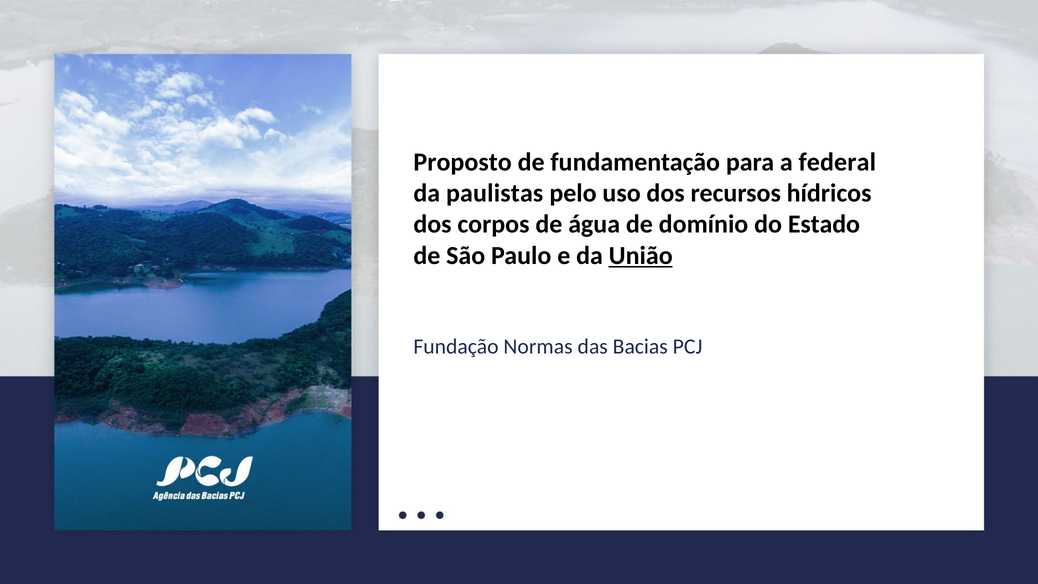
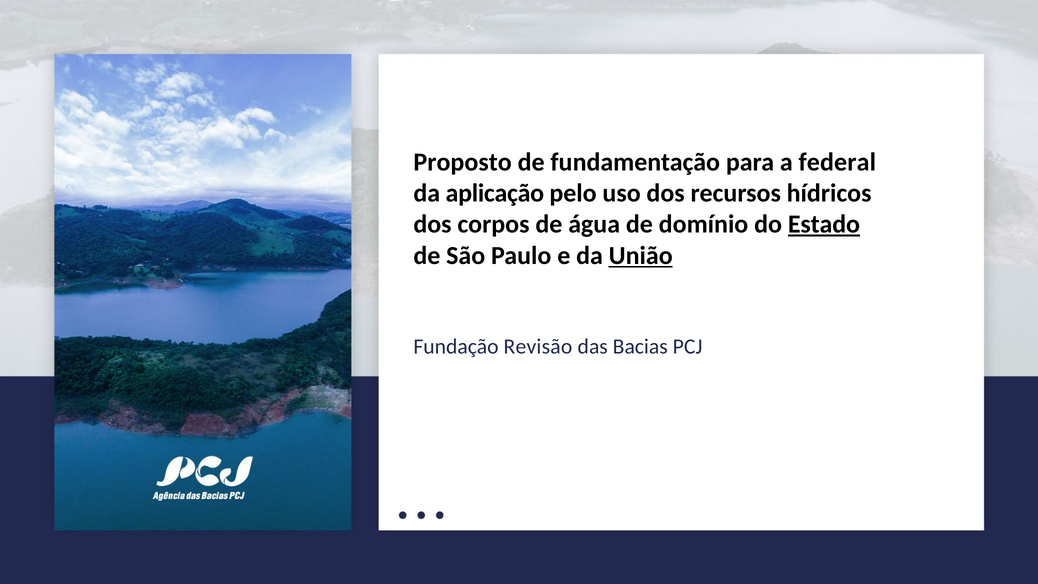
paulistas: paulistas -> aplicação (495, 193)
Estado underline: none -> present (824, 224)
Normas: Normas -> Revisão (538, 347)
